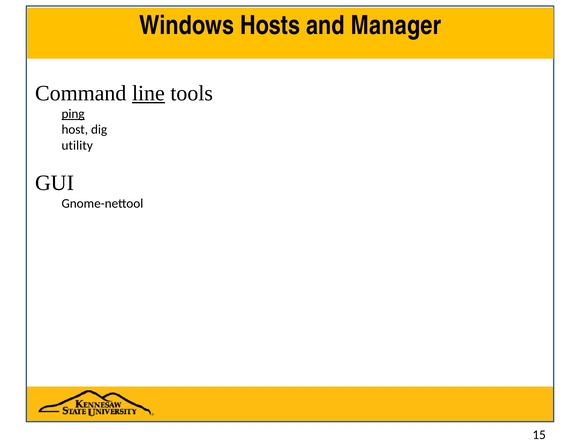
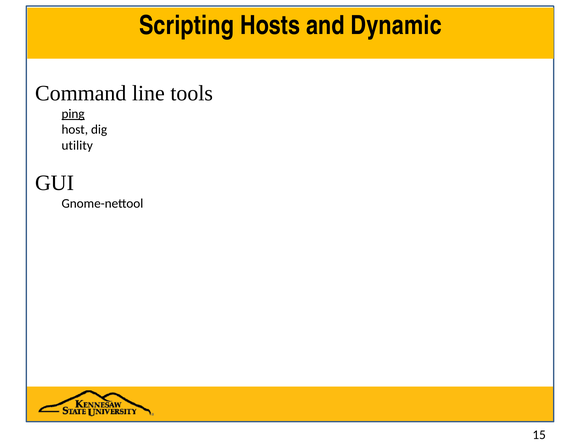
Windows: Windows -> Scripting (187, 25)
Manager: Manager -> Dynamic (396, 25)
line underline: present -> none (149, 93)
